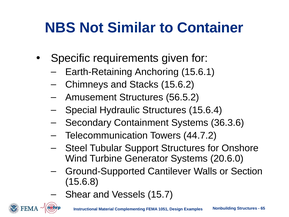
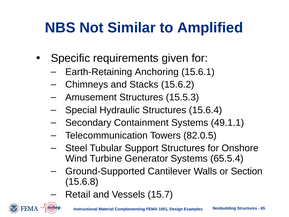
Container: Container -> Amplified (210, 28)
56.5.2: 56.5.2 -> 15.5.3 (182, 97)
36.3.6: 36.3.6 -> 49.1.1 (227, 123)
44.7.2: 44.7.2 -> 82.0.5 (200, 135)
20.6.0: 20.6.0 -> 65.5.4 (227, 158)
Shear: Shear -> Retail (78, 194)
